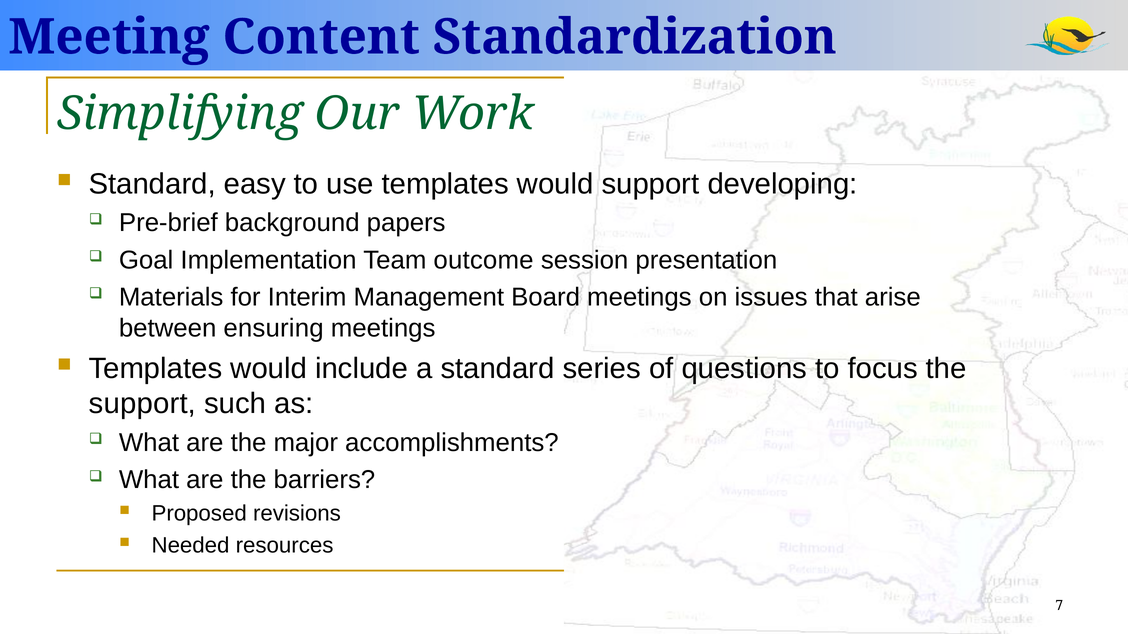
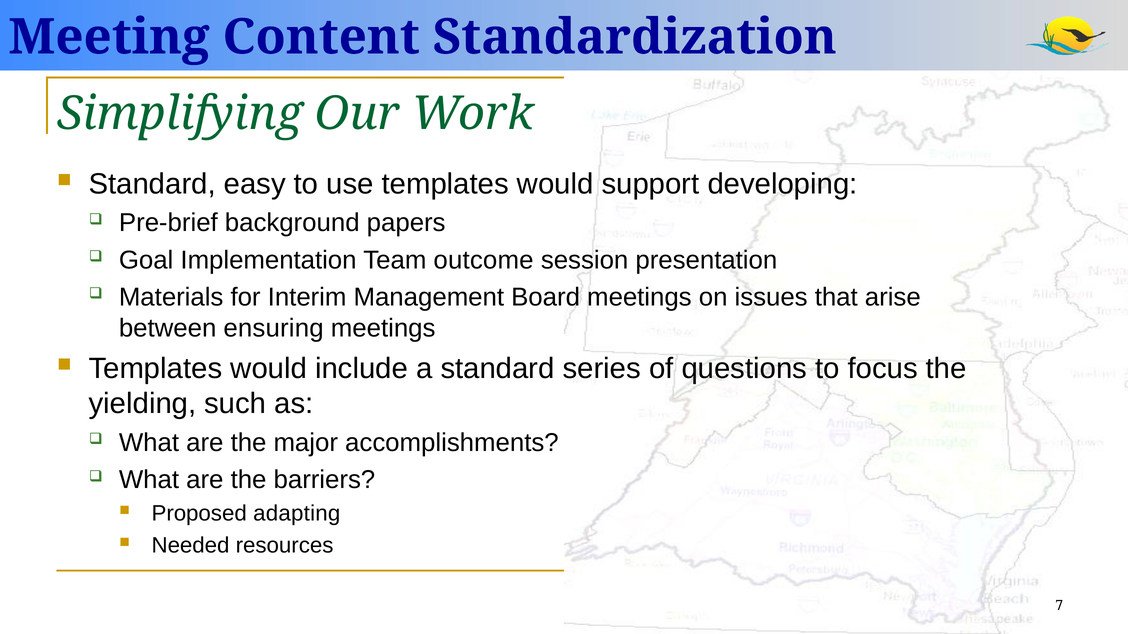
support: support -> yielding (143, 404)
revisions: revisions -> adapting (297, 514)
